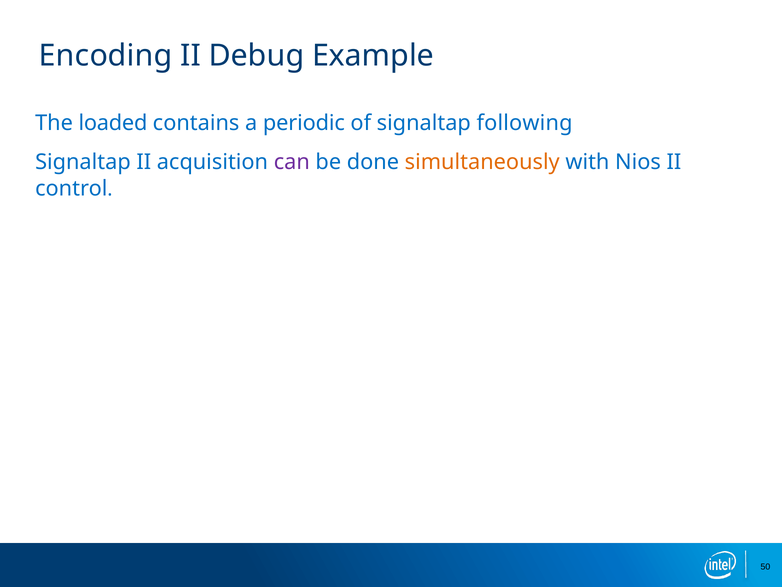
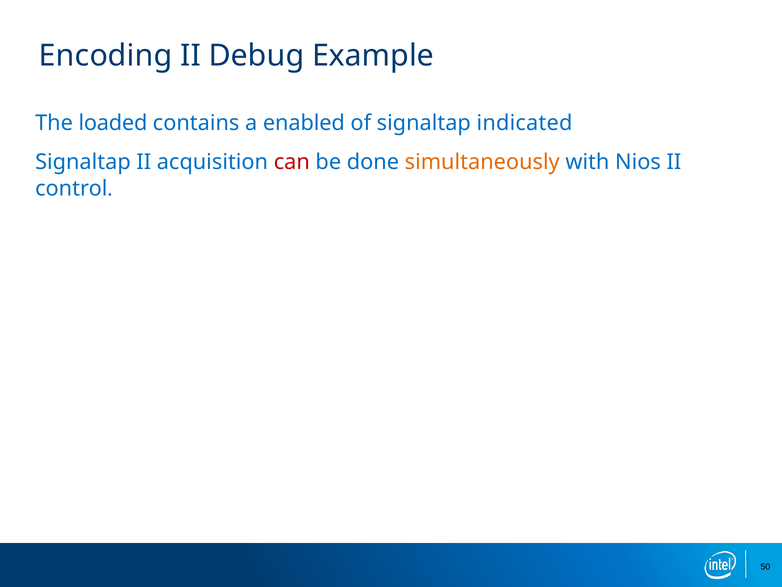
periodic: periodic -> enabled (304, 123)
following: following -> indicated (524, 123)
can colour: purple -> red (292, 162)
